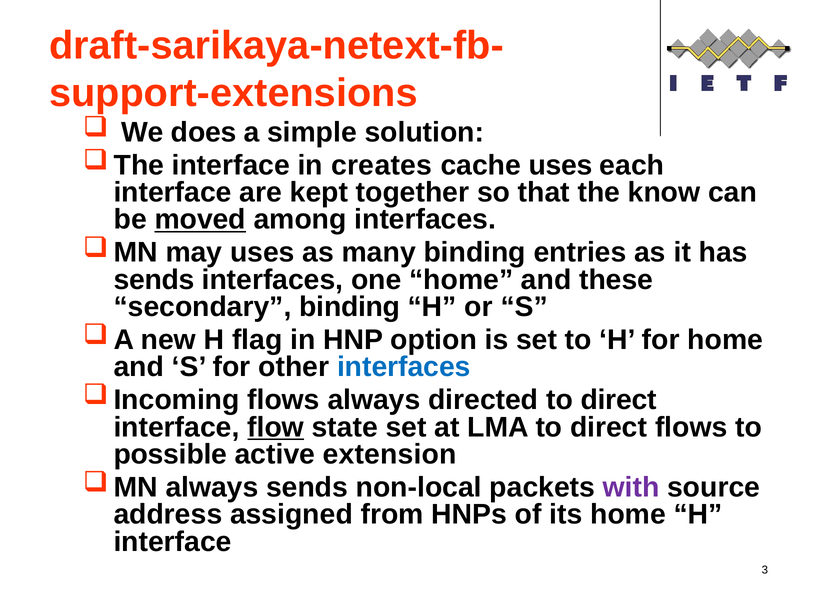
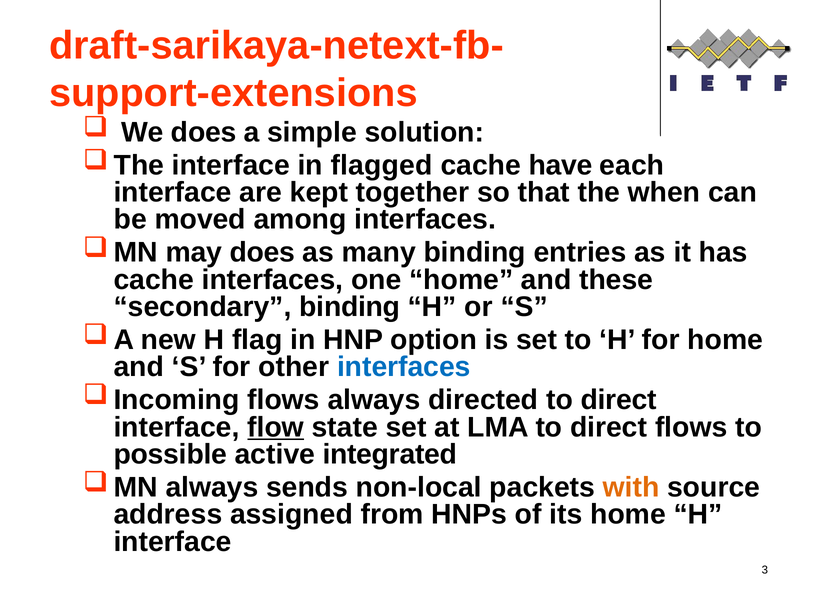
creates: creates -> flagged (382, 165)
cache uses: uses -> have (560, 165)
know: know -> when (664, 192)
moved underline: present -> none (200, 220)
may uses: uses -> does (262, 252)
sends: sends -> cache (154, 280)
extension: extension -> integrated (390, 454)
with colour: purple -> orange (631, 487)
